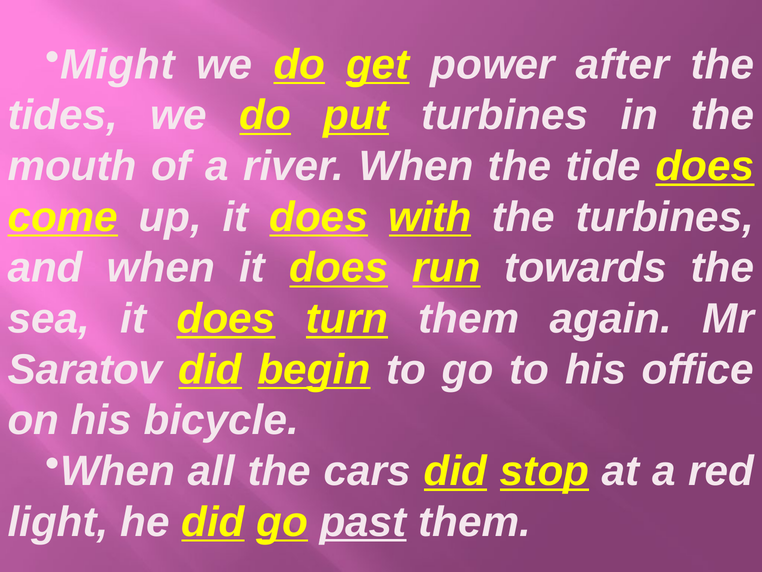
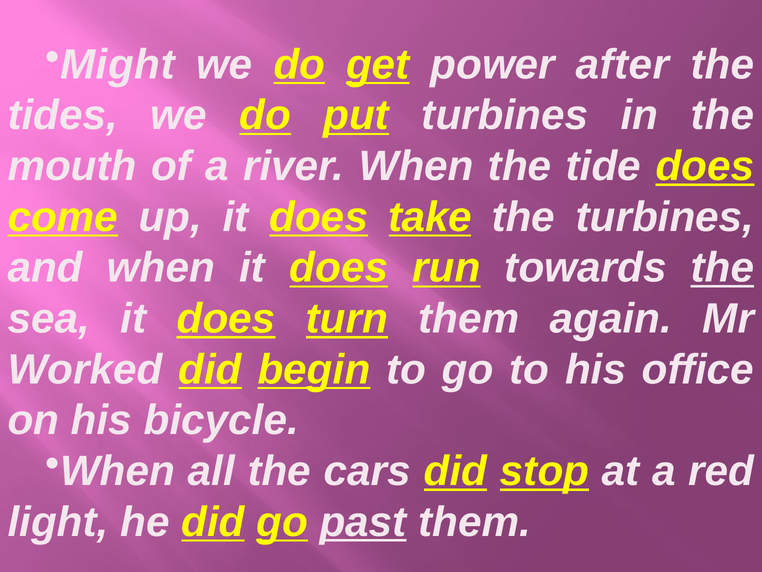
with: with -> take (430, 217)
the underline: none -> present (722, 268)
Saratov: Saratov -> Worked (85, 369)
